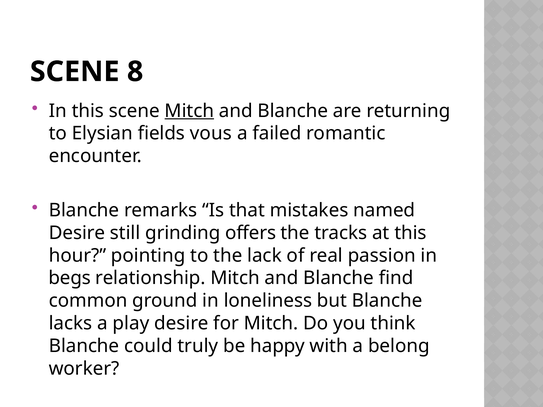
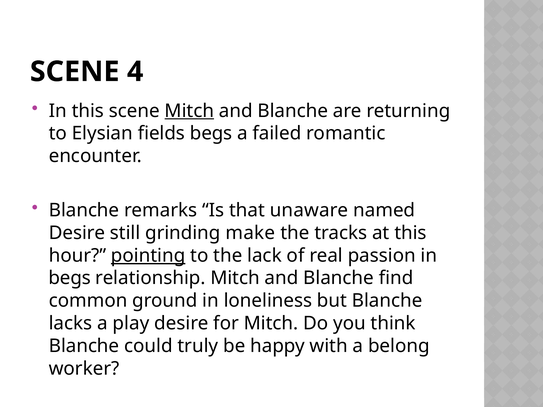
8: 8 -> 4 (135, 72)
fields vous: vous -> begs (211, 134)
mistakes: mistakes -> unaware (309, 210)
offers: offers -> make (250, 233)
pointing underline: none -> present (148, 256)
